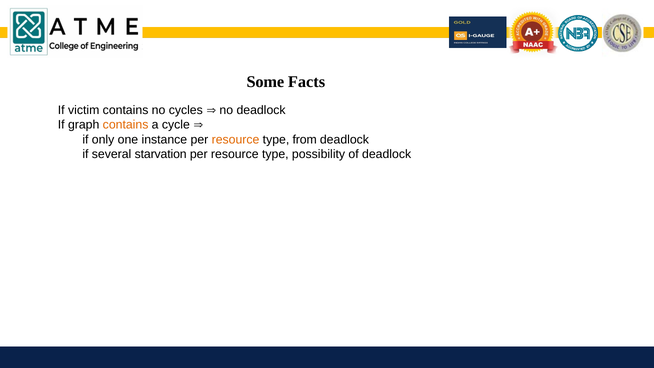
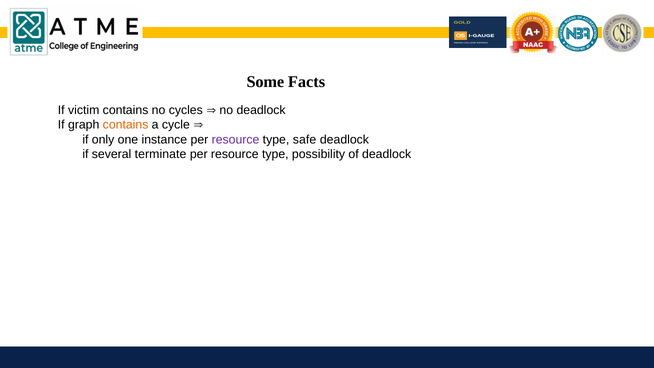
resource colour: orange -> purple (236, 139)
from: from -> safe (305, 139)
starvation: starvation -> terminate (161, 154)
